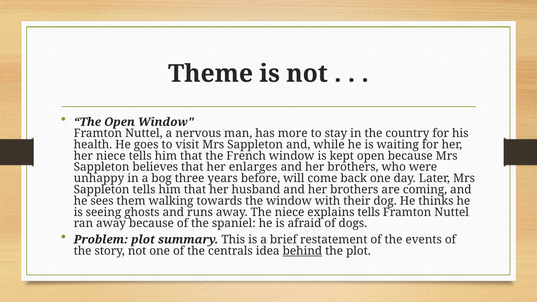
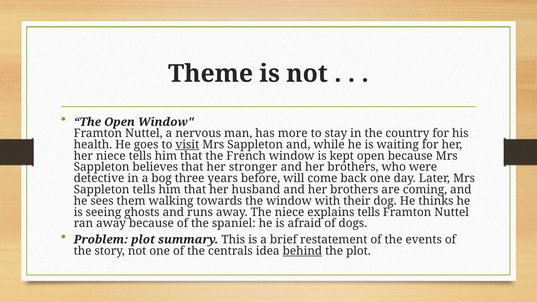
visit underline: none -> present (187, 145)
enlarges: enlarges -> stronger (253, 167)
unhappy: unhappy -> detective (99, 178)
